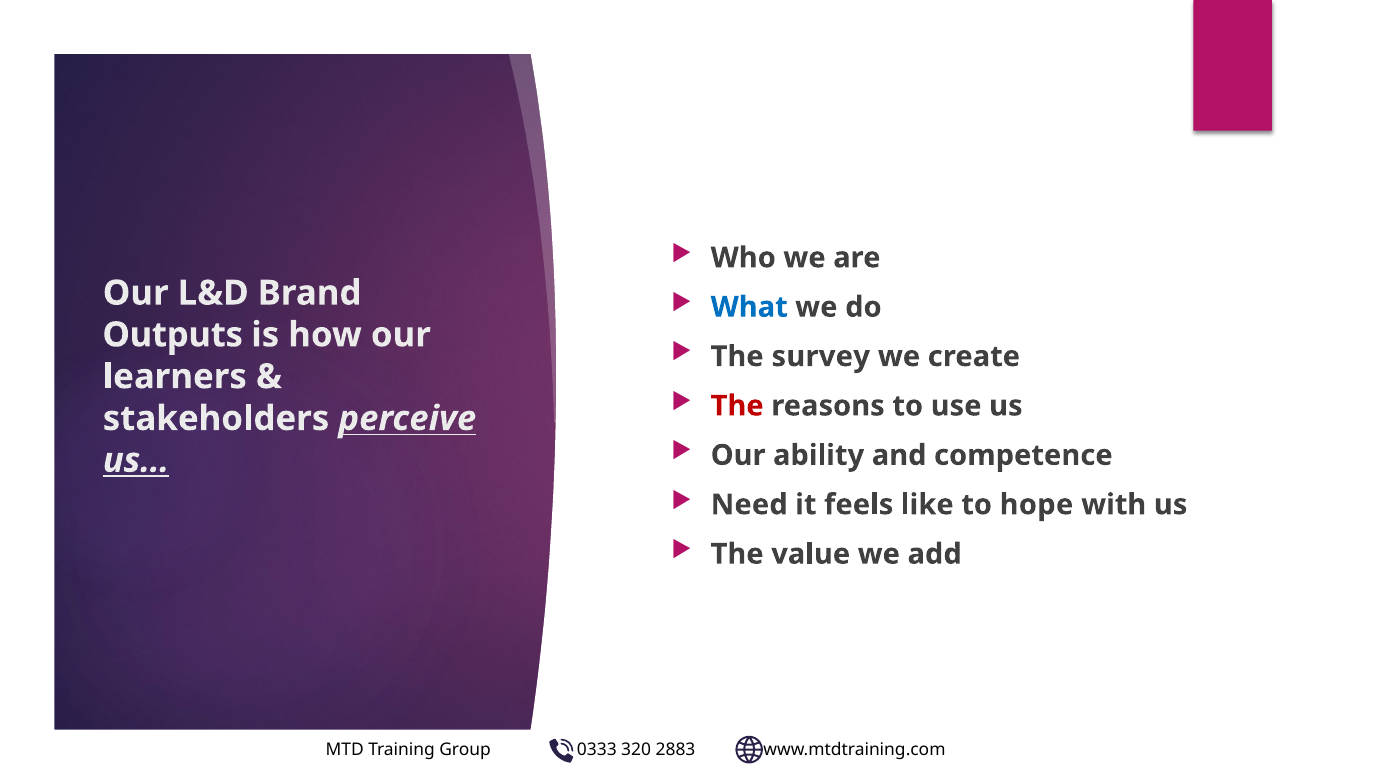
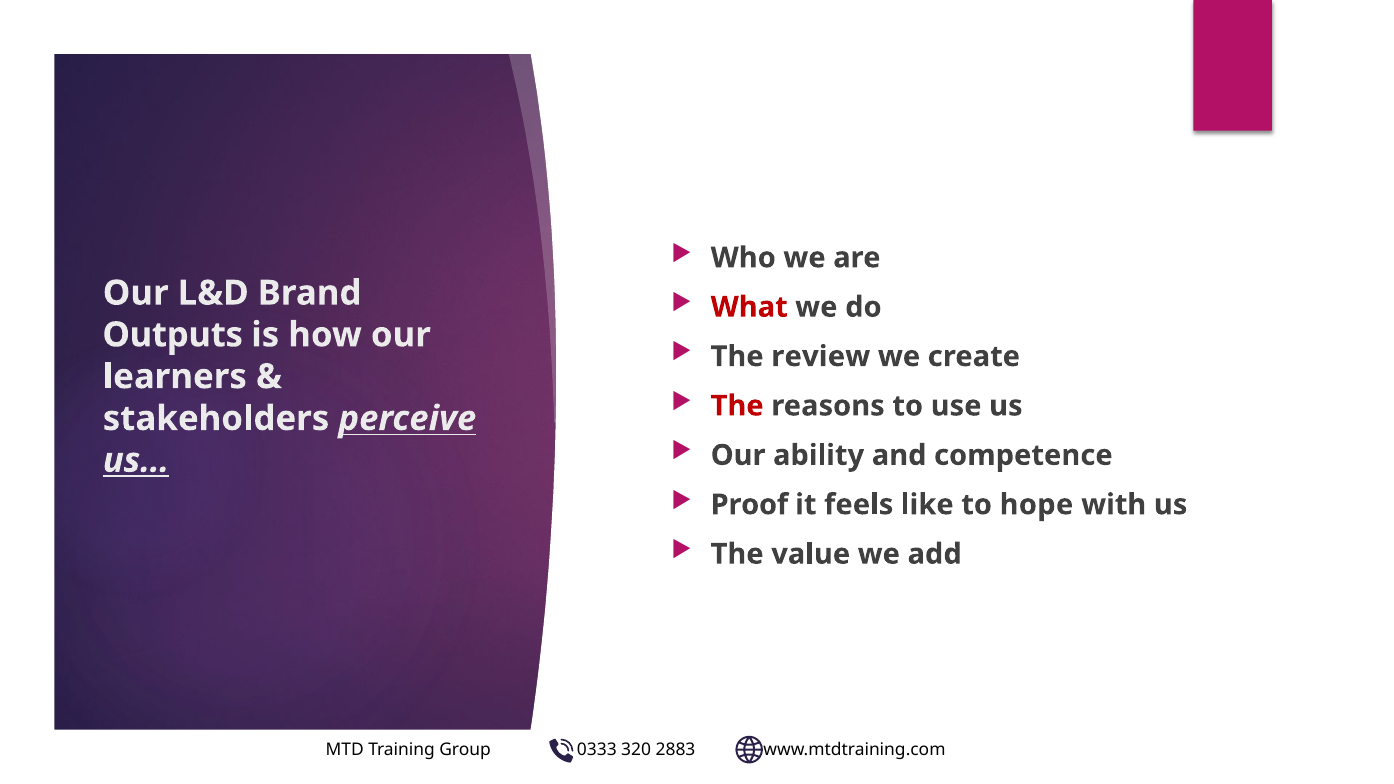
What colour: blue -> red (749, 307)
survey: survey -> review (821, 357)
Need: Need -> Proof (749, 505)
